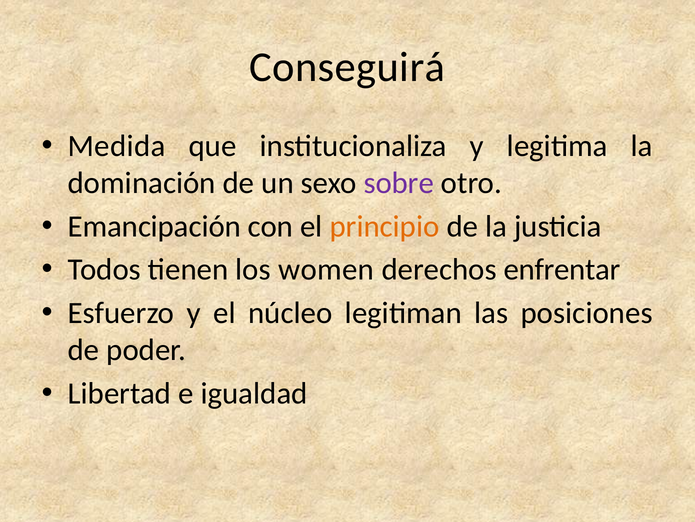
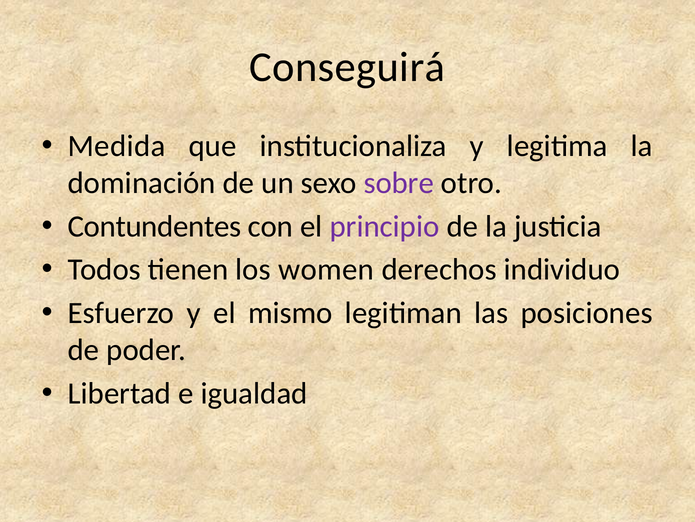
Emancipación: Emancipación -> Contundentes (154, 226)
principio colour: orange -> purple (385, 226)
enfrentar: enfrentar -> individuo (562, 269)
núcleo: núcleo -> mismo (290, 313)
